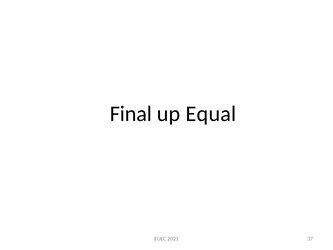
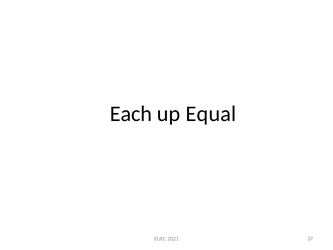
Final: Final -> Each (131, 114)
